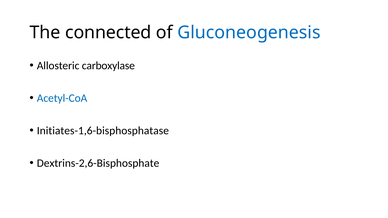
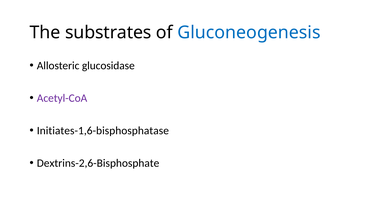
connected: connected -> substrates (108, 33)
carboxylase: carboxylase -> glucosidase (108, 66)
Acetyl-CoA colour: blue -> purple (62, 98)
